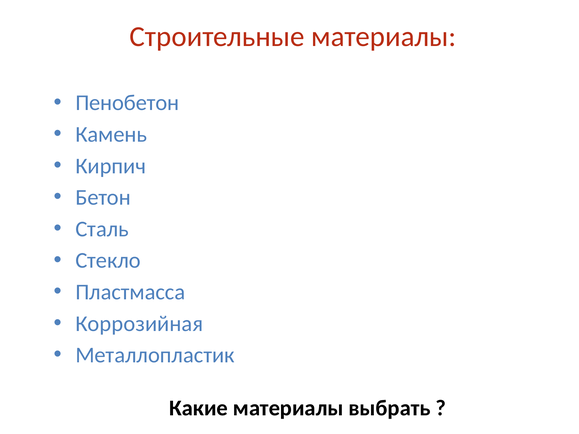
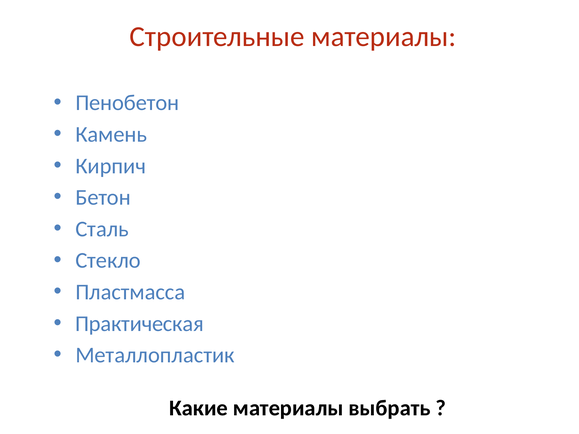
Коррозийная: Коррозийная -> Практическая (139, 324)
